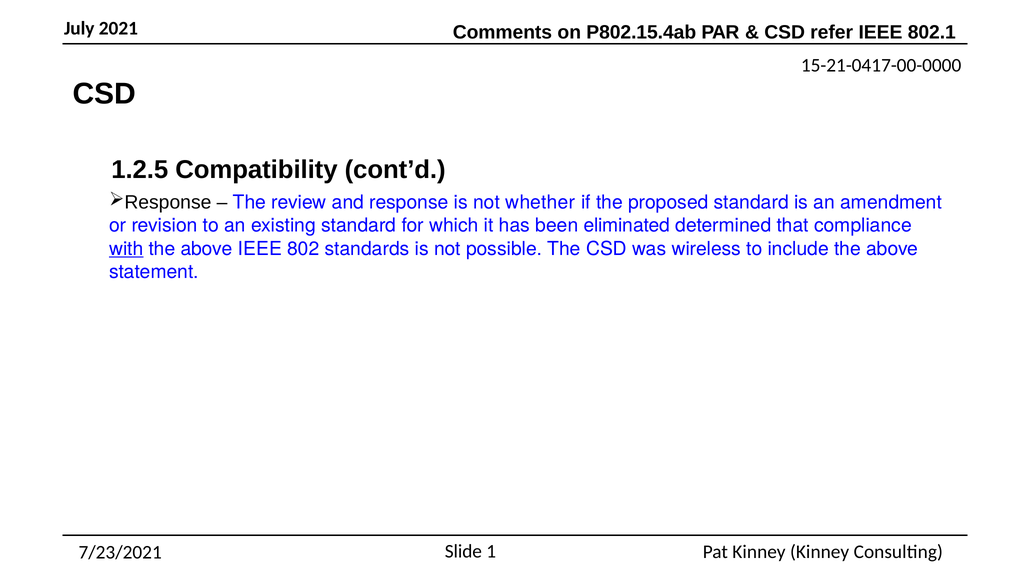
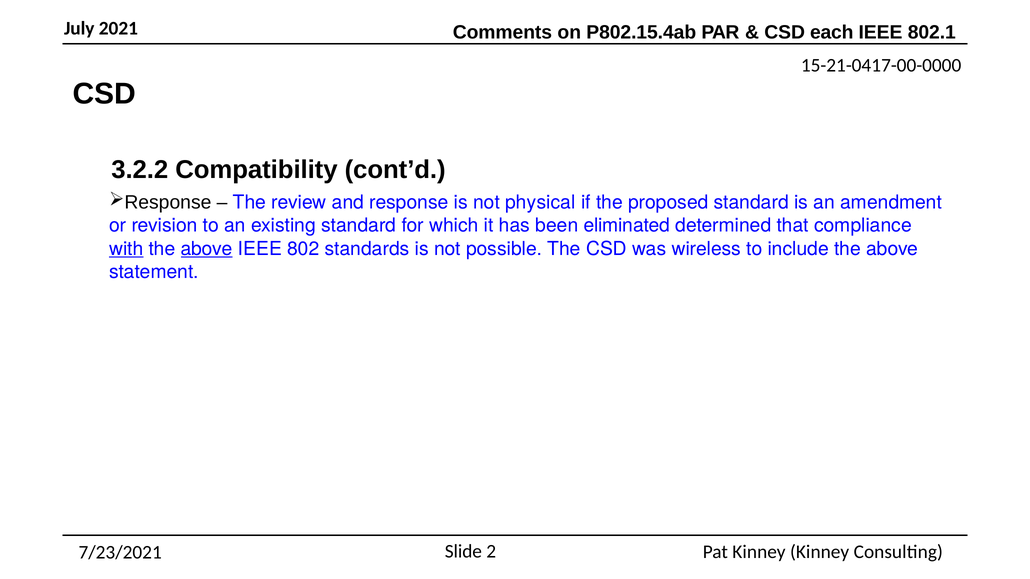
refer: refer -> each (832, 32)
1.2.5: 1.2.5 -> 3.2.2 (140, 170)
whether: whether -> physical (540, 202)
above underline: none -> present (207, 249)
1: 1 -> 2 (491, 552)
